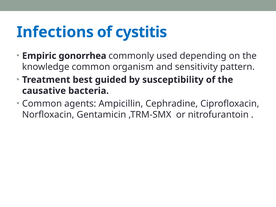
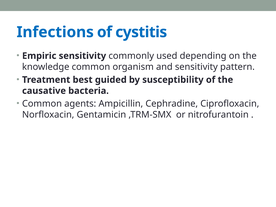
Empiric gonorrhea: gonorrhea -> sensitivity (82, 56)
